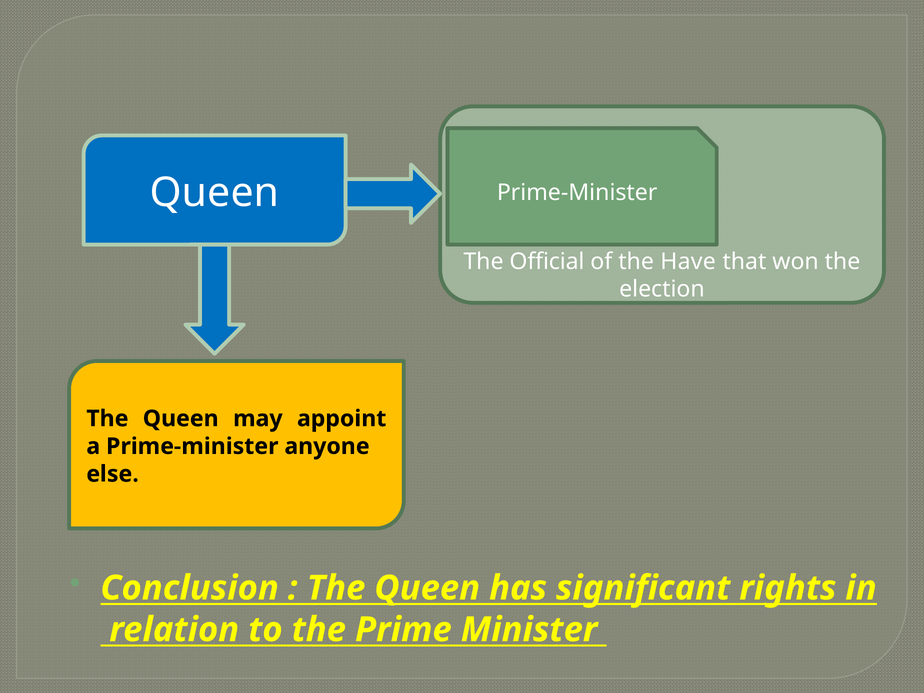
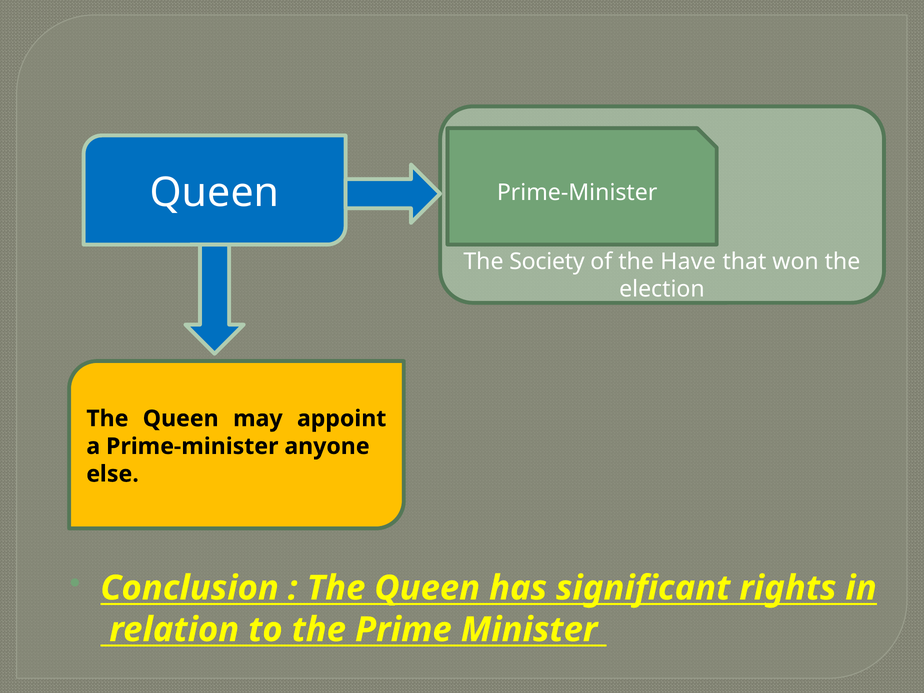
Official: Official -> Society (547, 262)
